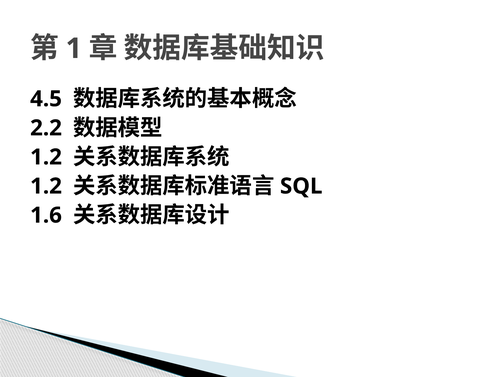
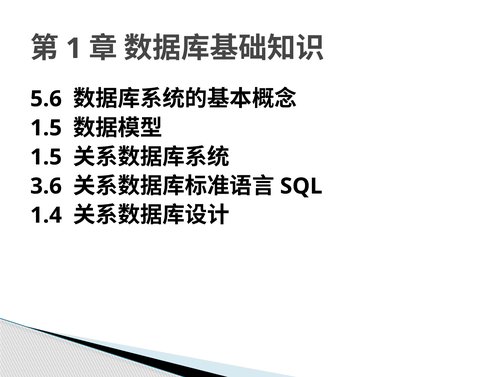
4.5: 4.5 -> 5.6 (46, 99)
2.2: 2.2 -> 1.5 (46, 128)
1.2: 1.2 -> 1.5 (46, 157)
1.2: 1.2 -> 3.6 (46, 186)
1.6: 1.6 -> 1.4 (46, 215)
